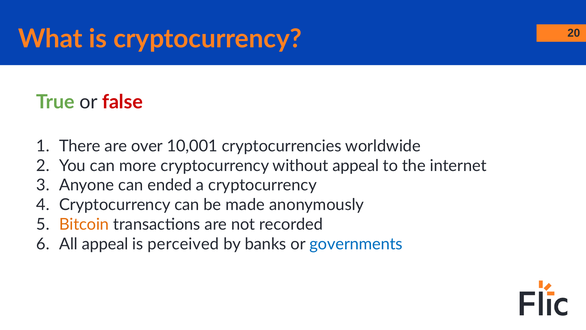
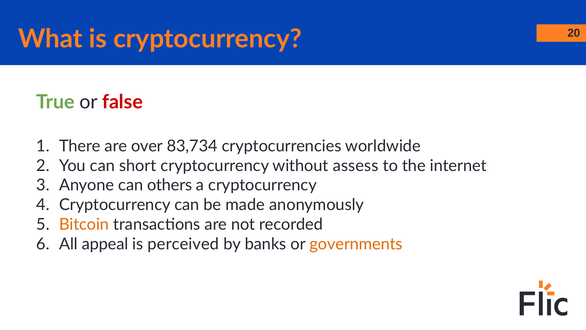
10,001: 10,001 -> 83,734 (192, 146)
more: more -> short (138, 166)
without appeal: appeal -> assess (356, 166)
ended: ended -> others (170, 185)
governments colour: blue -> orange (356, 244)
